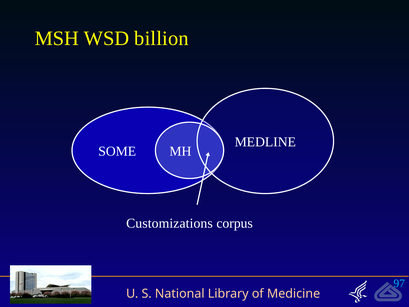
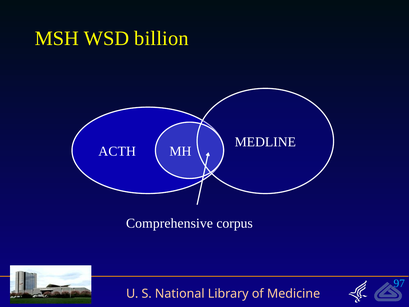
SOME: SOME -> ACTH (117, 151)
Customizations: Customizations -> Comprehensive (169, 223)
